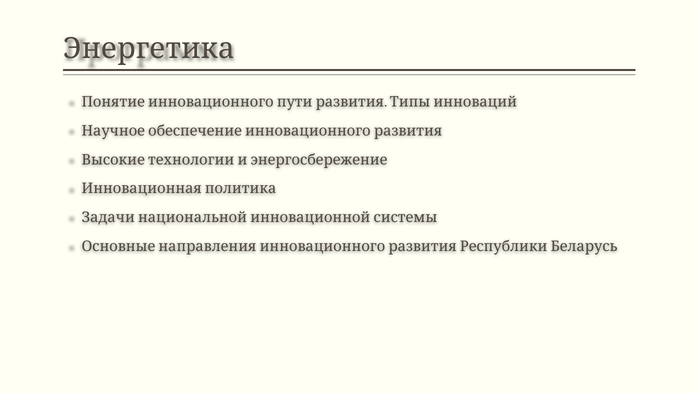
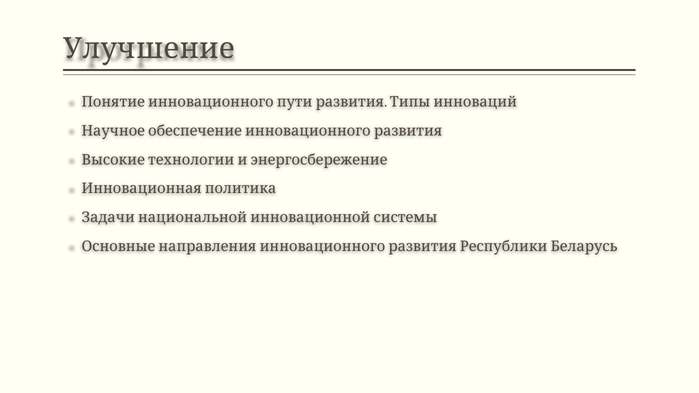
Энергетика: Энергетика -> Улучшение (149, 49)
